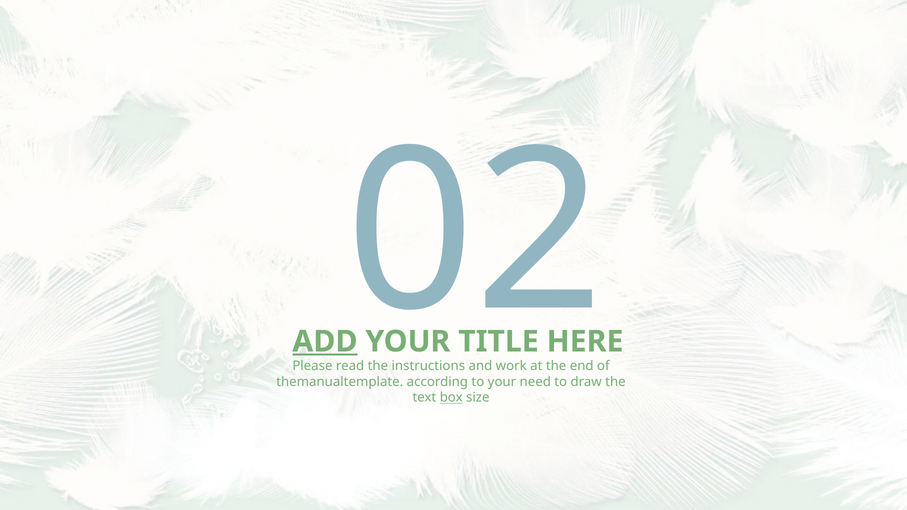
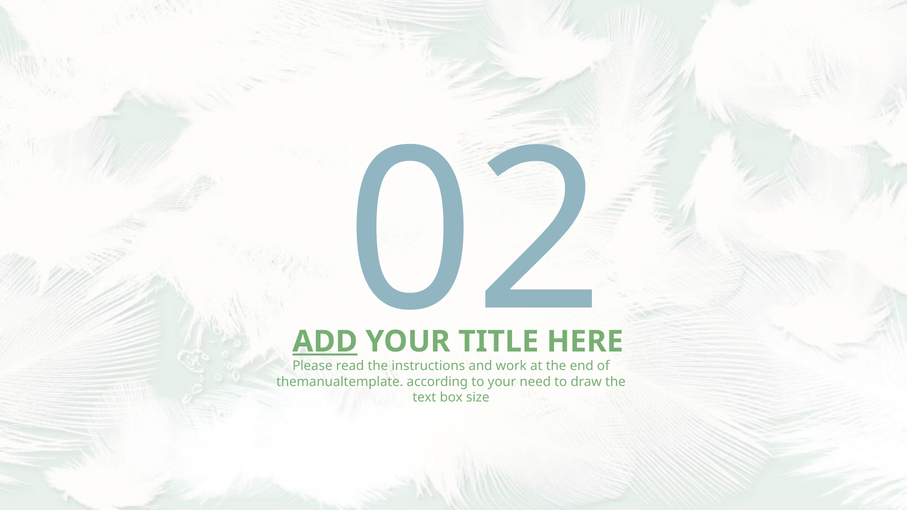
box underline: present -> none (451, 398)
